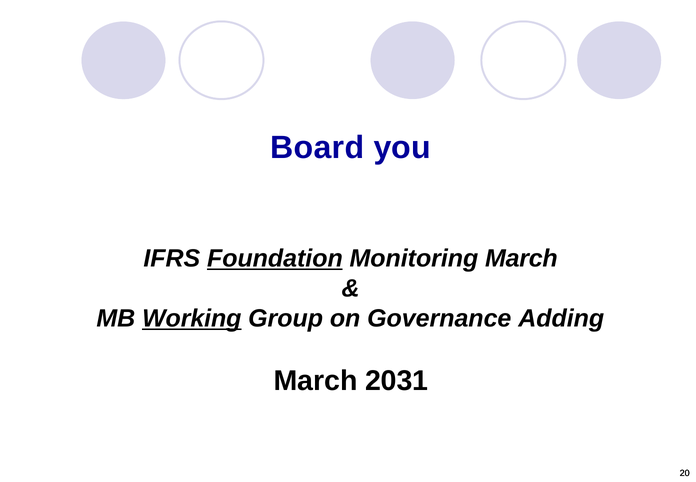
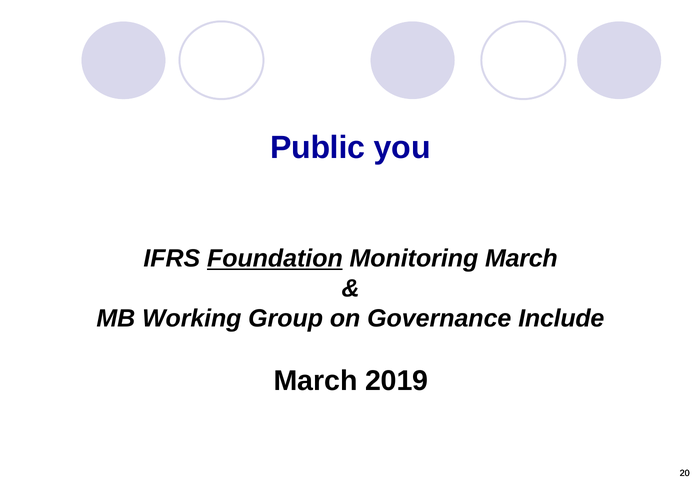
Board: Board -> Public (318, 147)
Working underline: present -> none (192, 318)
Adding: Adding -> Include (561, 318)
2031: 2031 -> 2019 (397, 381)
